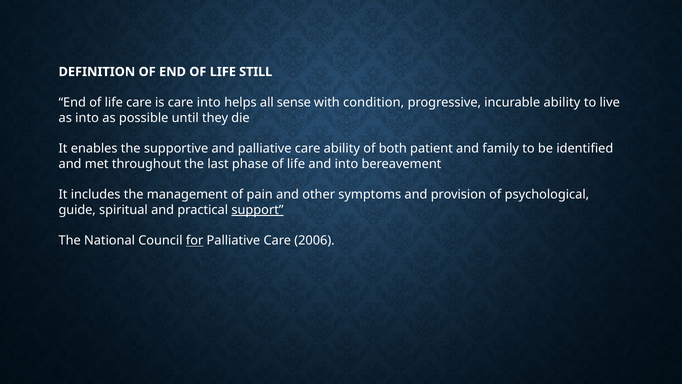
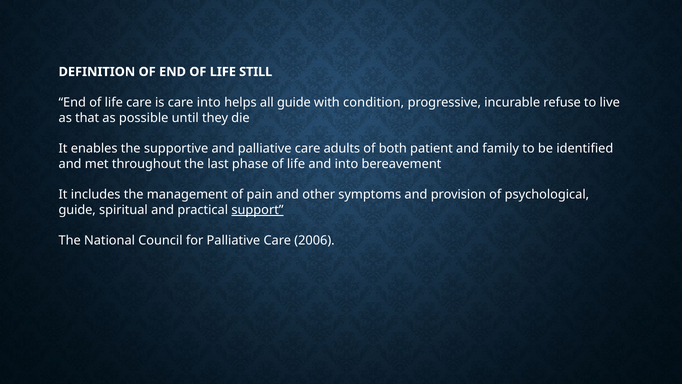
all sense: sense -> guide (294, 102)
incurable ability: ability -> refuse (562, 102)
as into: into -> that (87, 118)
care ability: ability -> adults (342, 148)
for underline: present -> none (195, 241)
